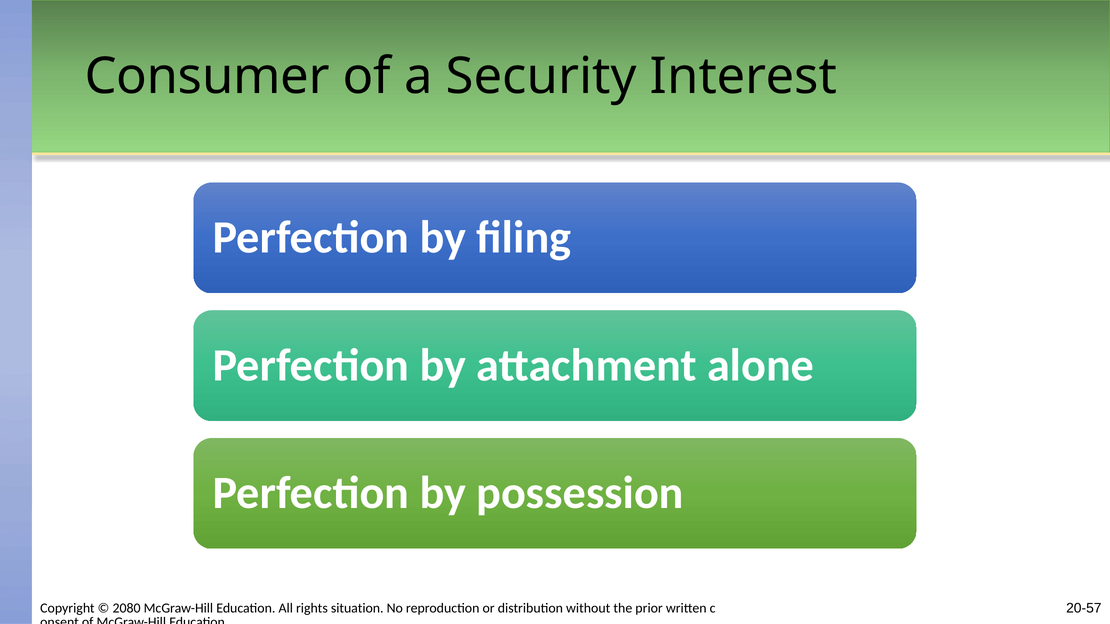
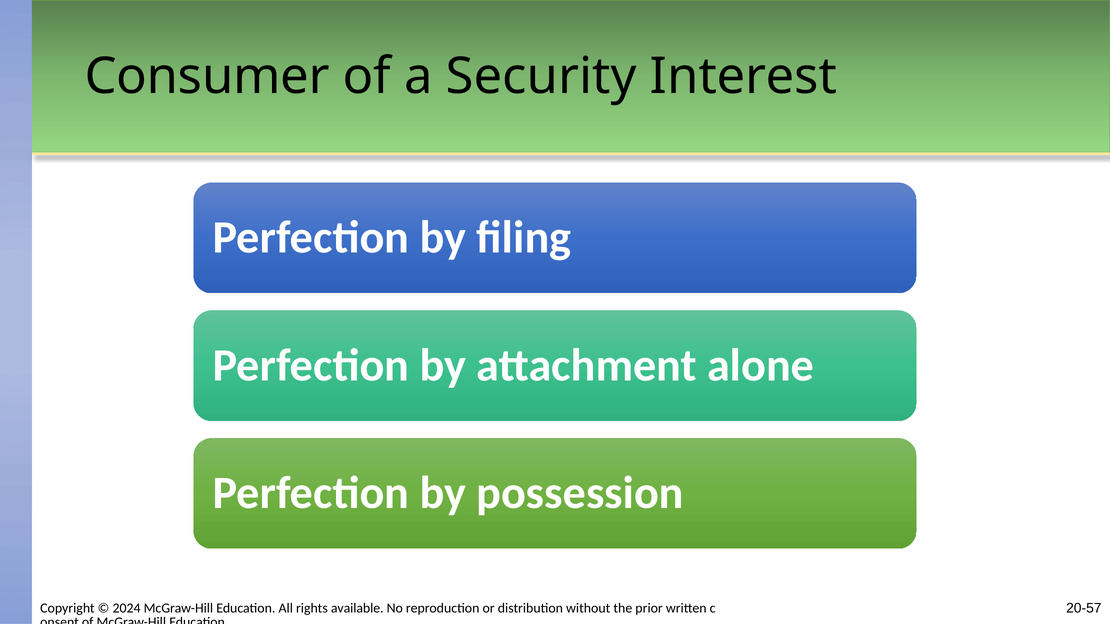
2080: 2080 -> 2024 (127, 609)
situation: situation -> available (357, 609)
